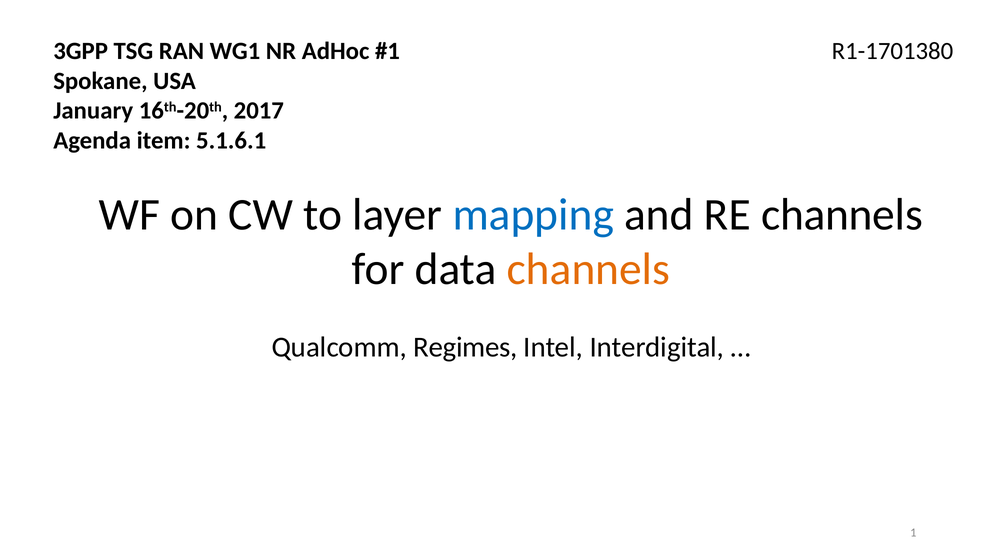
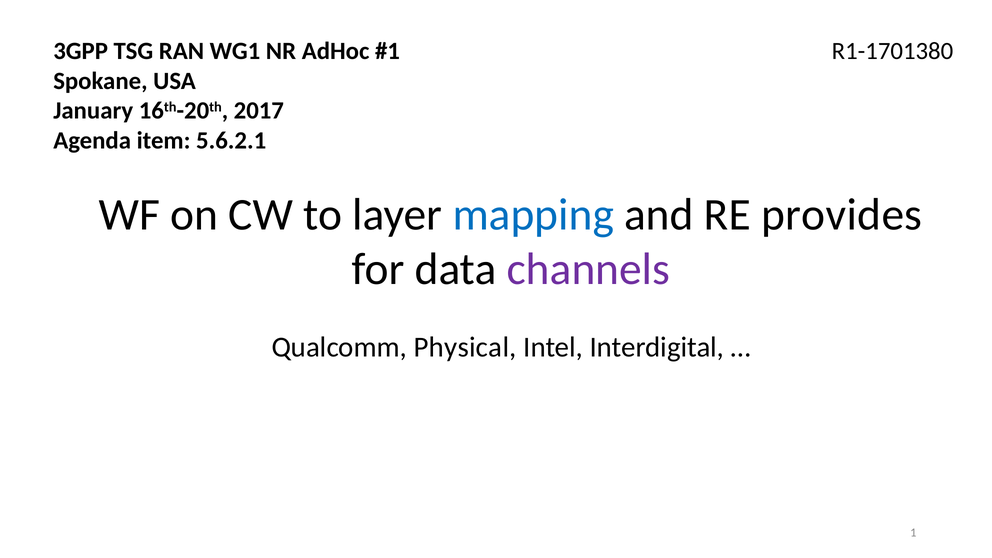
5.1.6.1: 5.1.6.1 -> 5.6.2.1 (231, 141)
RE channels: channels -> provides (842, 215)
channels colour: orange -> purple (588, 269)
Regimes: Regimes -> Physical (465, 347)
